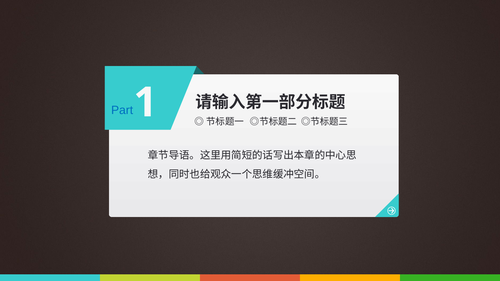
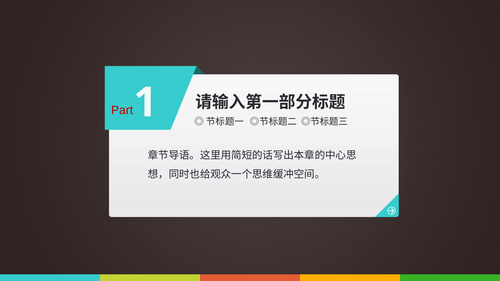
Part colour: blue -> red (122, 110)
